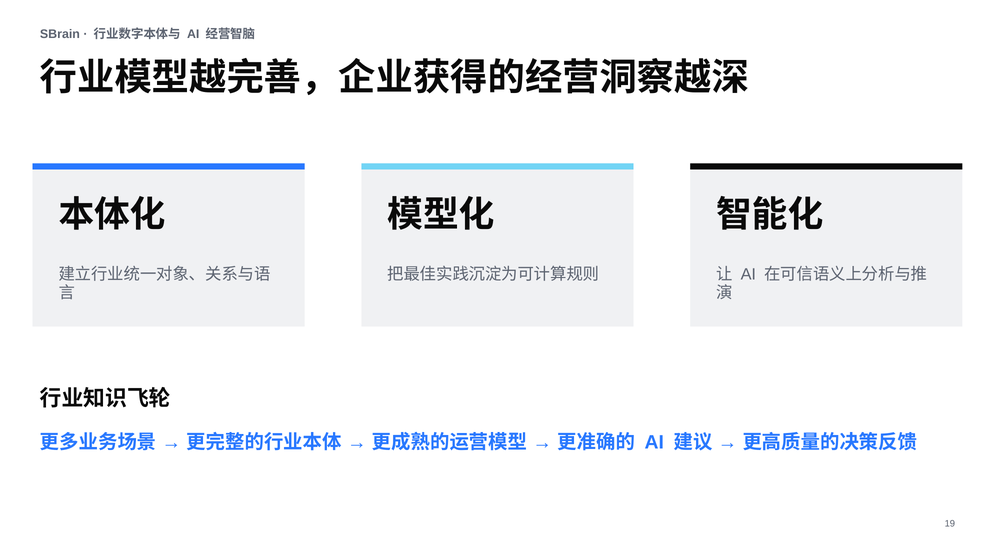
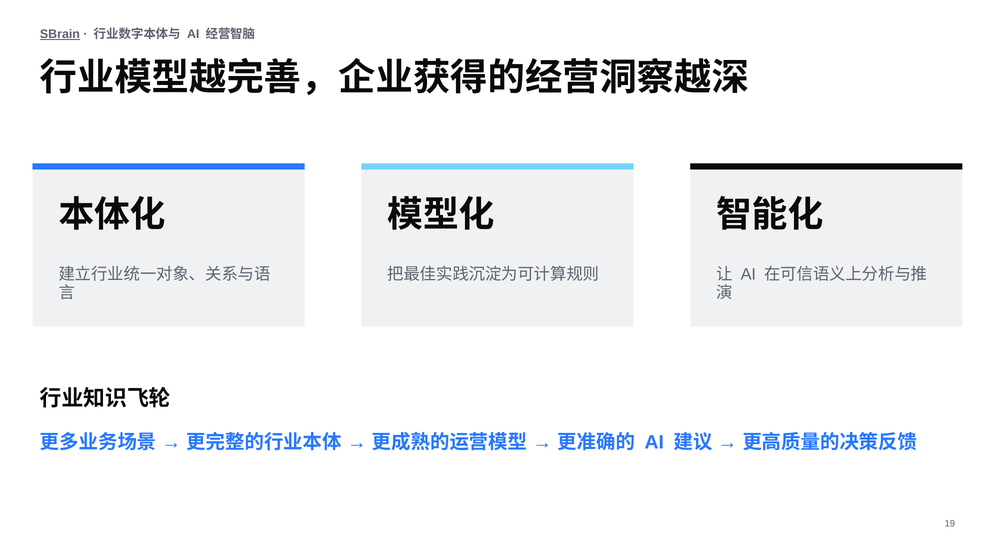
SBrain underline: none -> present (60, 34)
